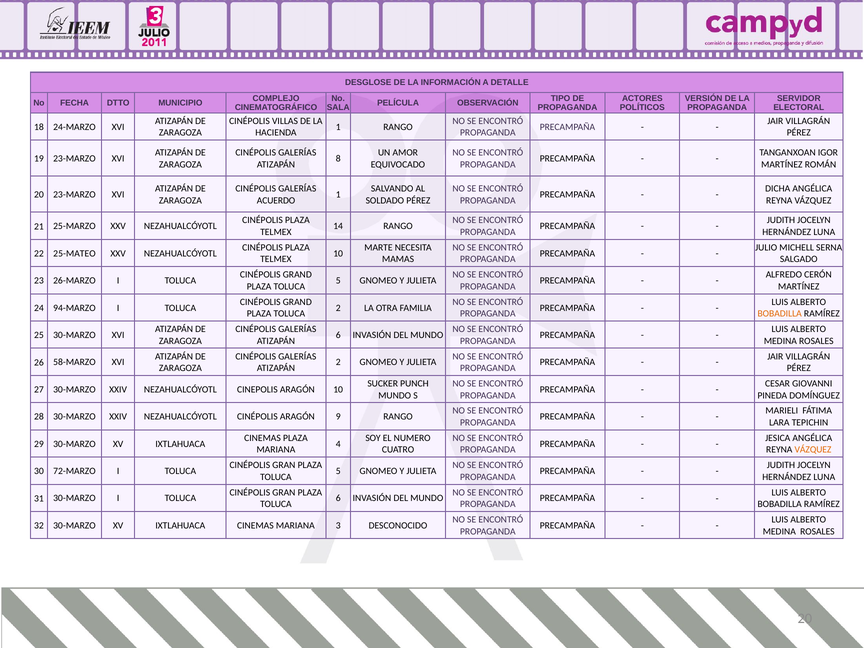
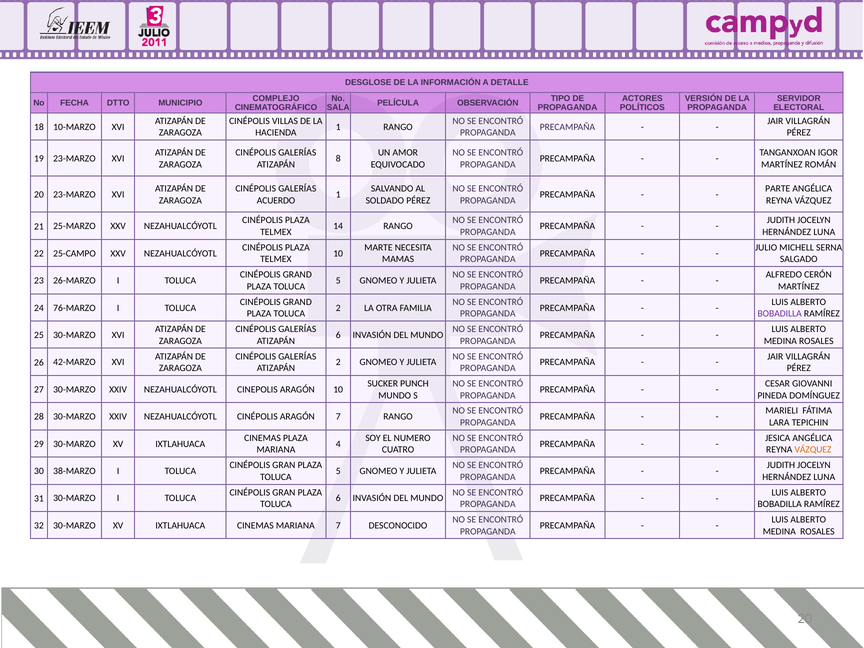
24-MARZO: 24-MARZO -> 10-MARZO (74, 127)
DICHA: DICHA -> PARTE (778, 189)
25-MATEO: 25-MATEO -> 25-CAMPO (74, 253)
94-MARZO: 94-MARZO -> 76-MARZO (74, 308)
BOBADILLA colour: orange -> purple (780, 314)
58-MARZO: 58-MARZO -> 42-MARZO (74, 362)
ARAGÓN 9: 9 -> 7 (338, 417)
72-MARZO: 72-MARZO -> 38-MARZO (74, 471)
MARIANA 3: 3 -> 7 (338, 526)
